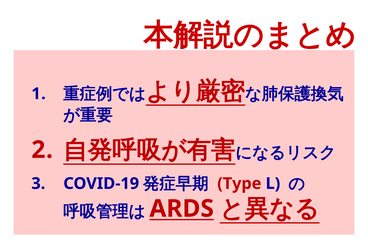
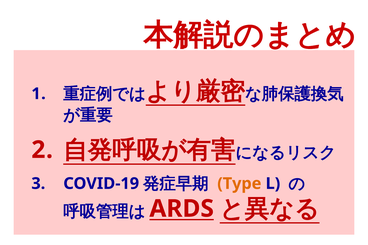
Type colour: red -> orange (239, 184)
